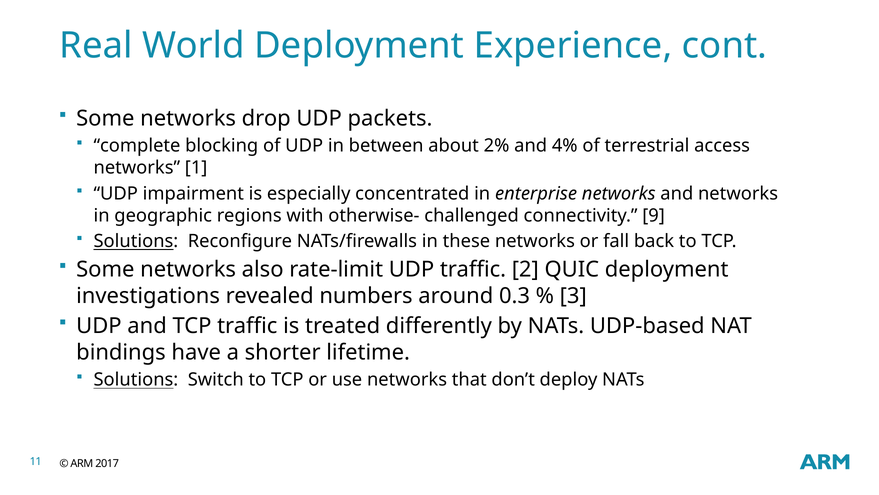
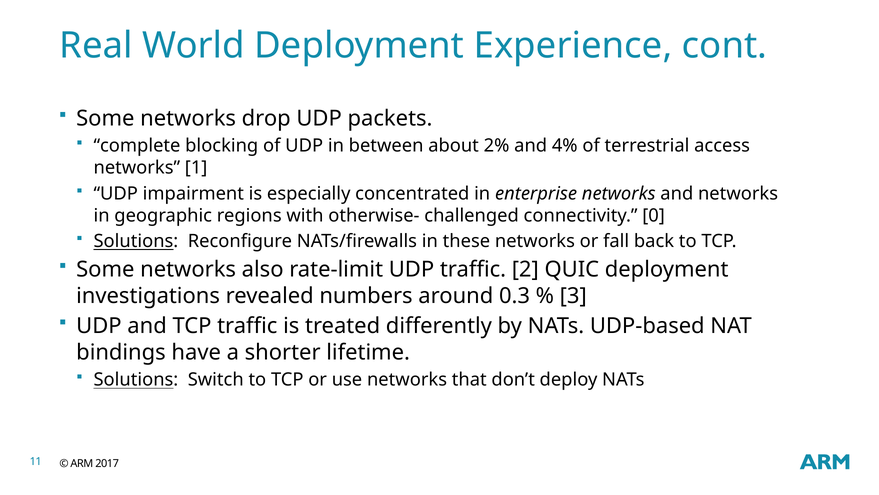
9: 9 -> 0 (654, 215)
